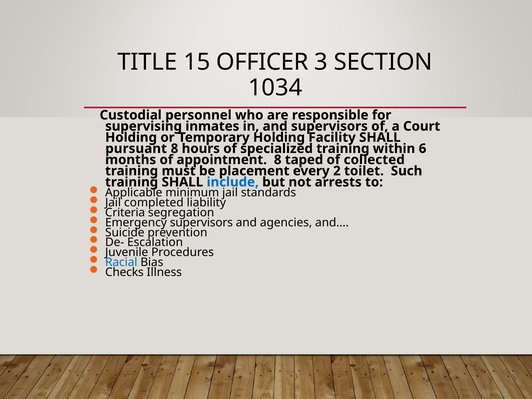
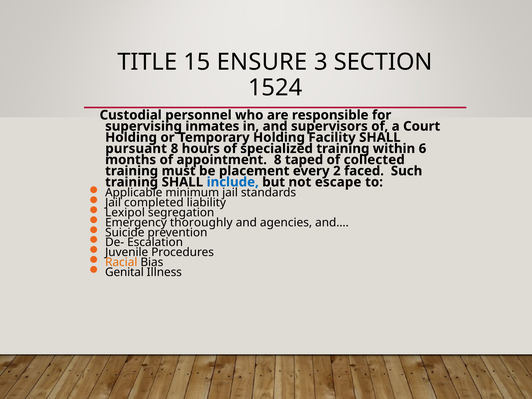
OFFICER: OFFICER -> ENSURE (262, 62)
1034: 1034 -> 1524 (275, 88)
toilet: toilet -> faced (364, 171)
arrests: arrests -> escape (338, 182)
Criteria: Criteria -> Lexipol (125, 213)
Emergency supervisors: supervisors -> thoroughly (201, 223)
Racial colour: blue -> orange (121, 262)
Checks: Checks -> Genital (124, 272)
